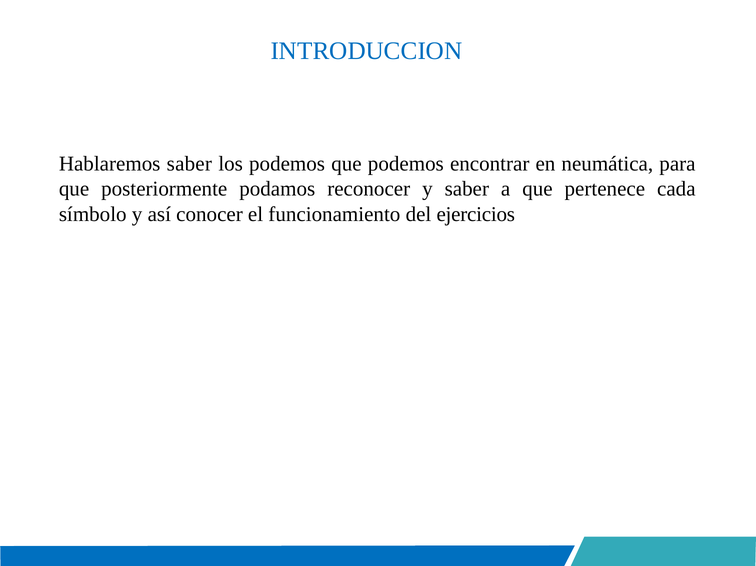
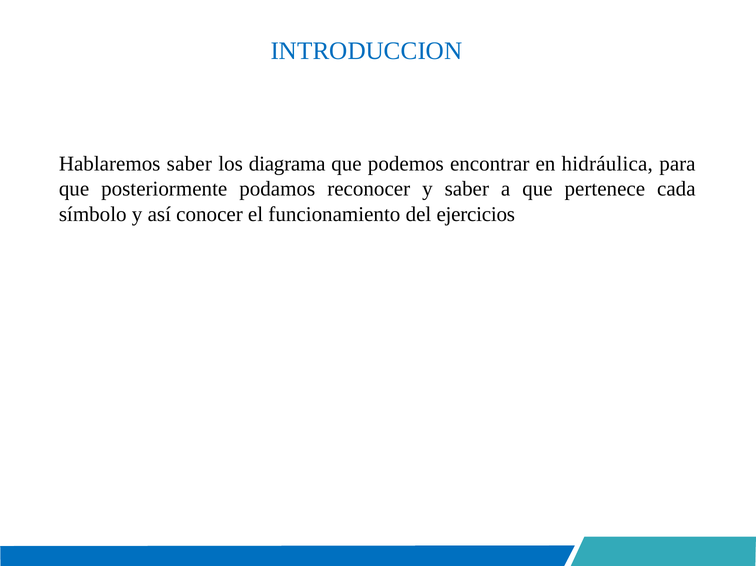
los podemos: podemos -> diagrama (287, 164)
neumática: neumática -> hidráulica (607, 164)
